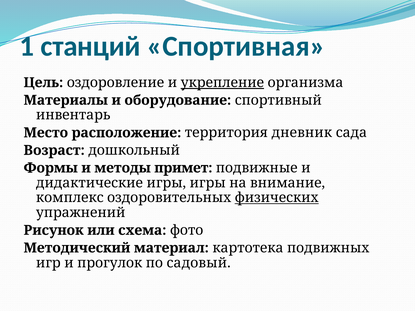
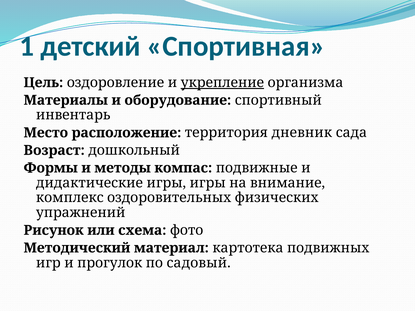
станций: станций -> детский (91, 46)
примет: примет -> компас (183, 168)
физических underline: present -> none (277, 198)
